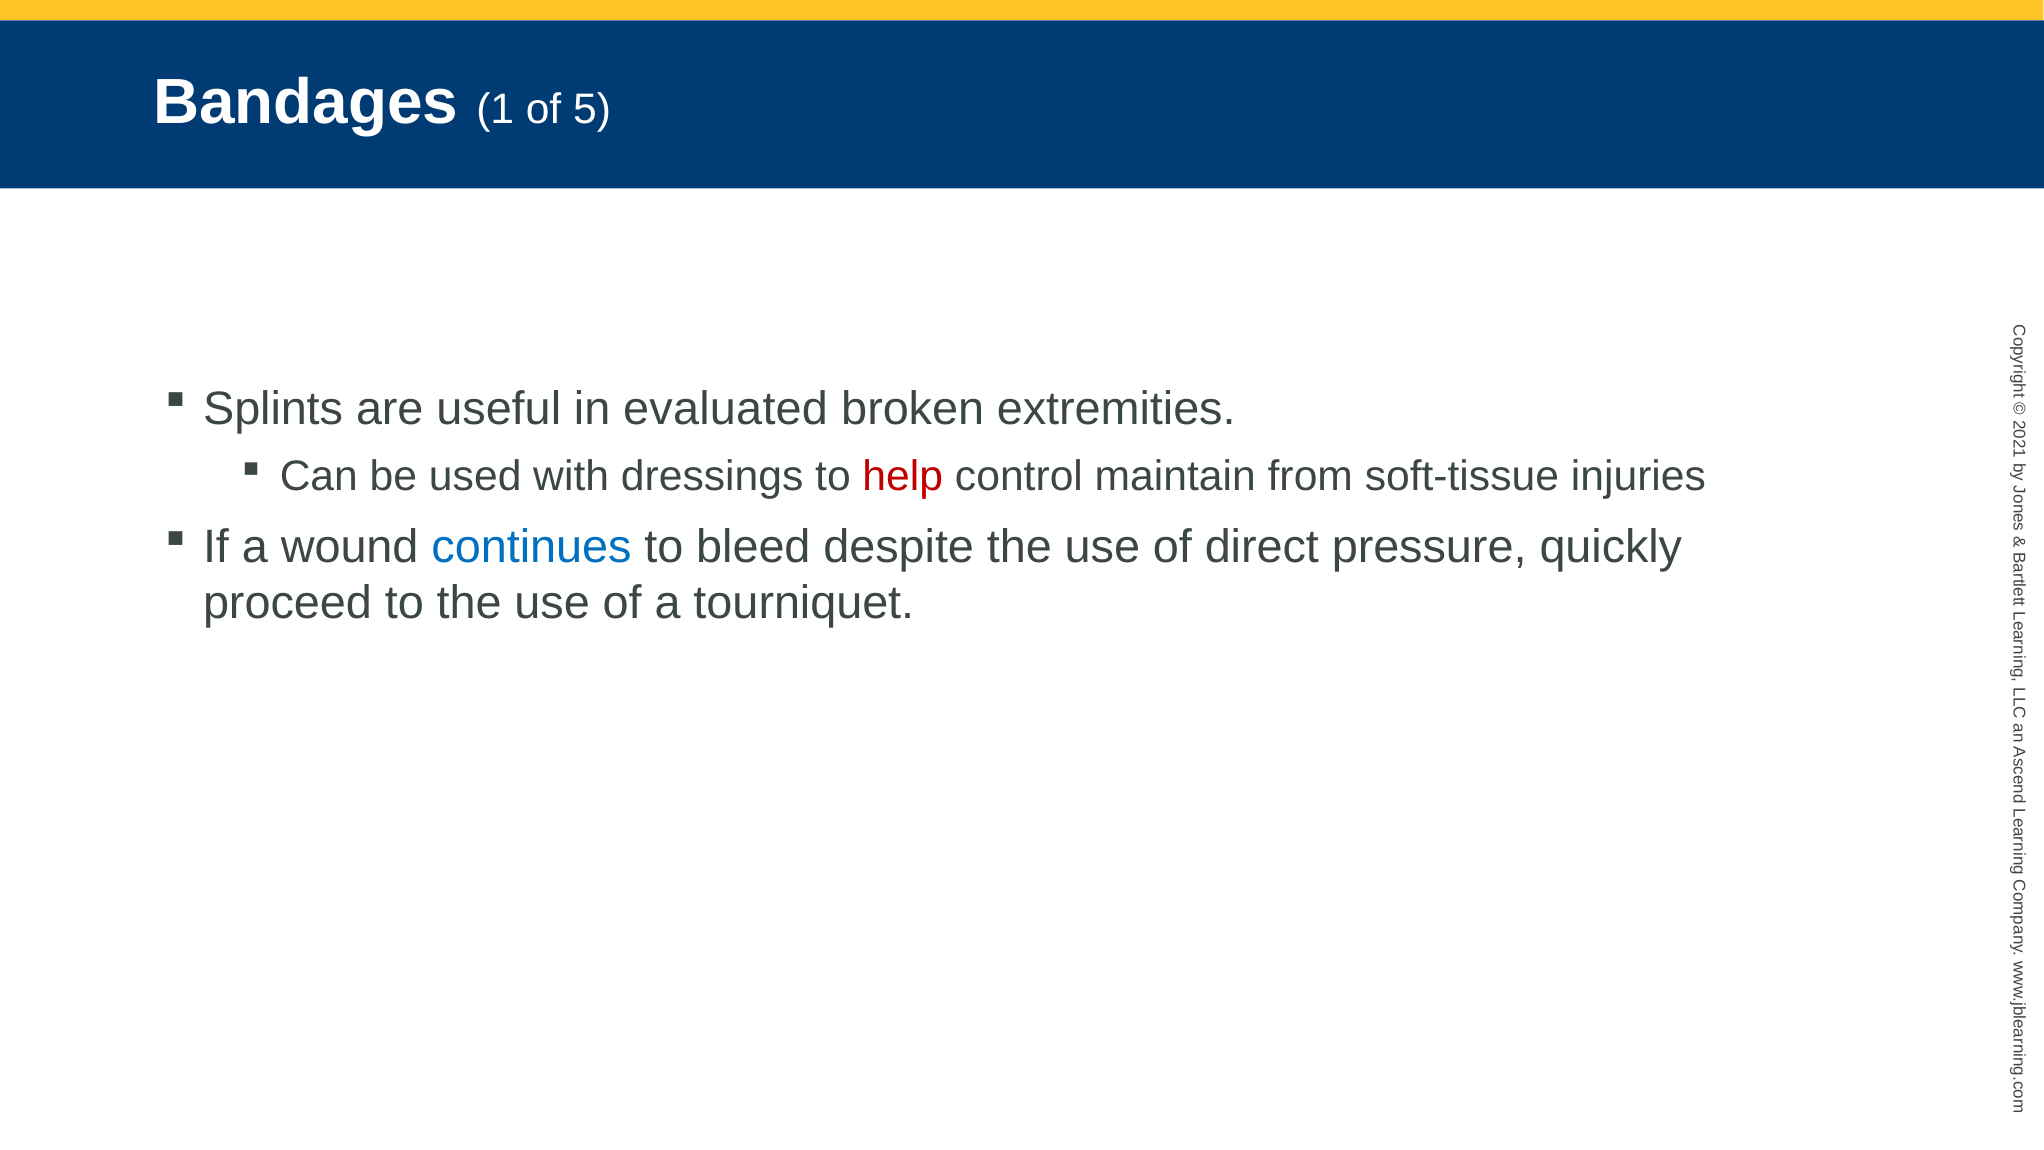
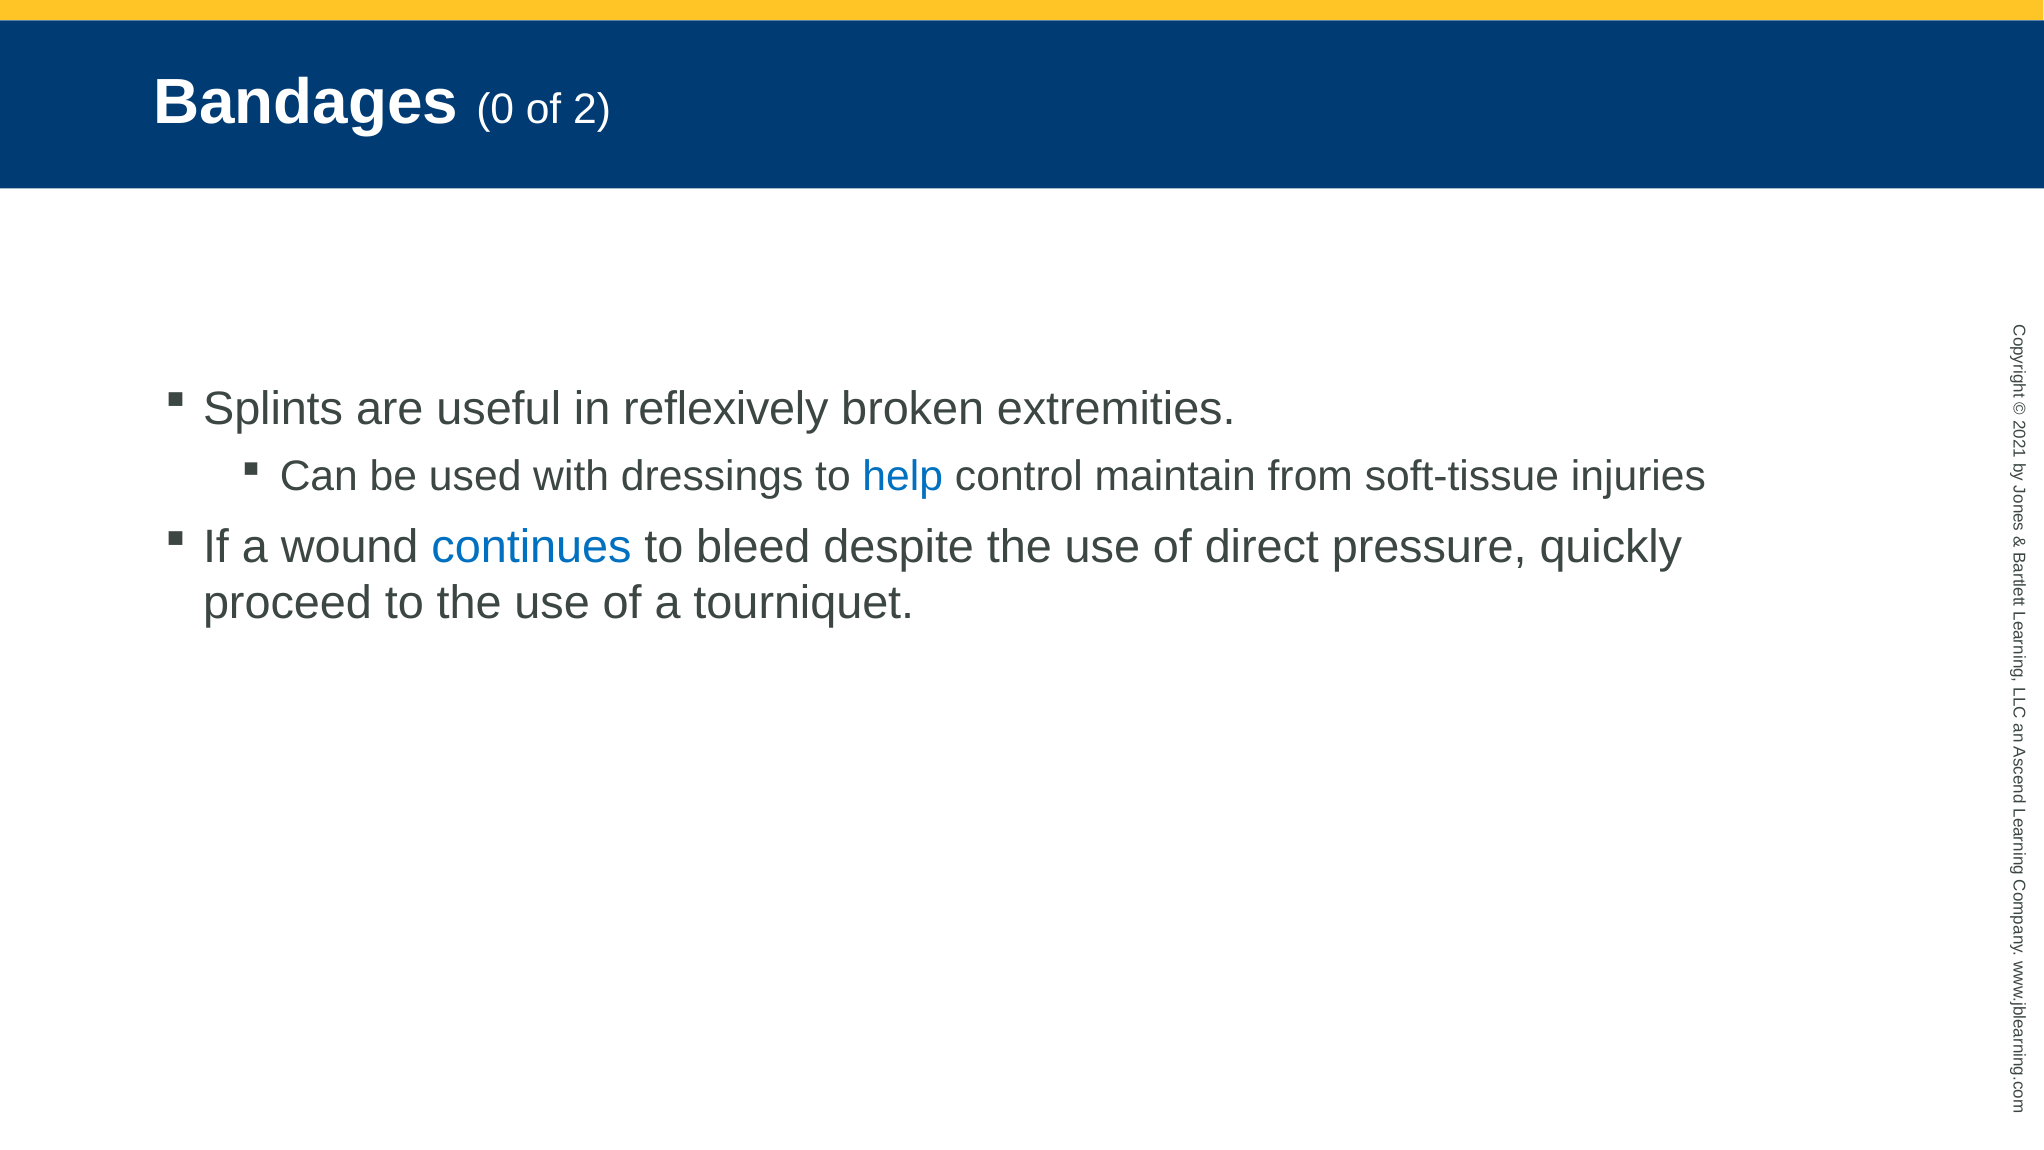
Bandages 1: 1 -> 0 (495, 110)
of 5: 5 -> 2 (592, 110)
evaluated: evaluated -> reflexively (726, 408)
help colour: red -> blue (903, 477)
